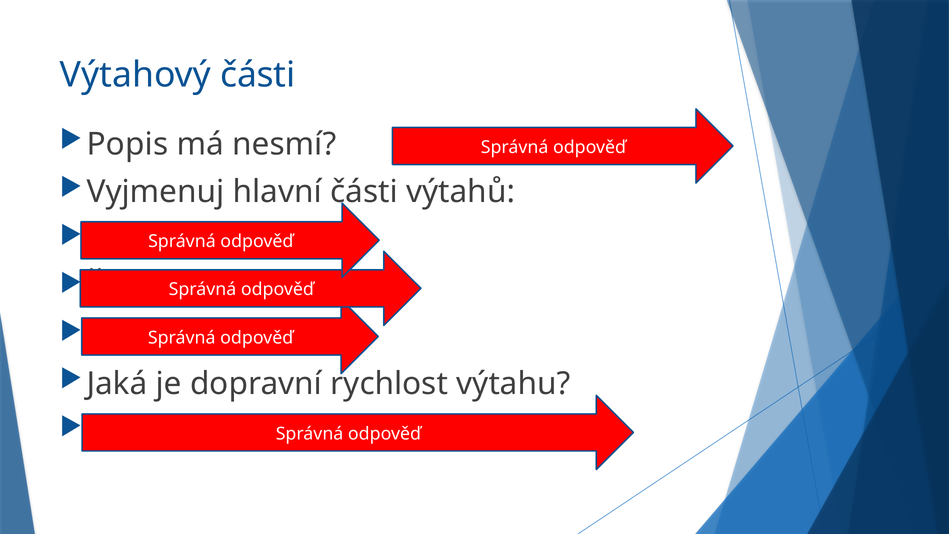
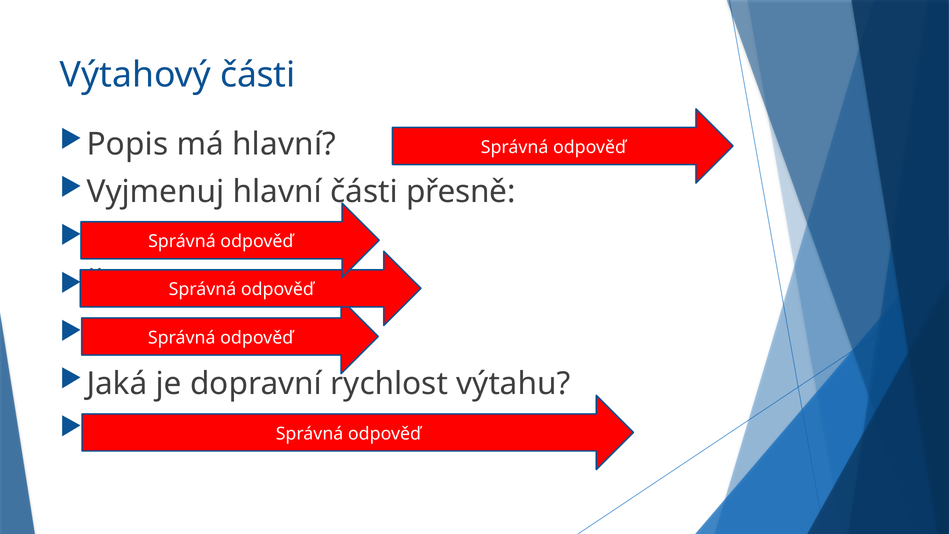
má nesmí: nesmí -> hlavní (284, 144)
výtahů: výtahů -> přesně (461, 192)
